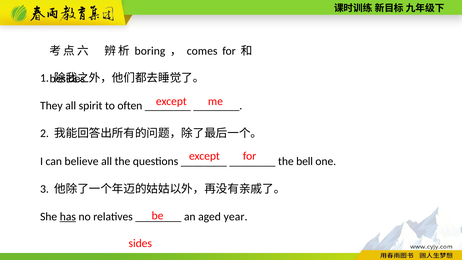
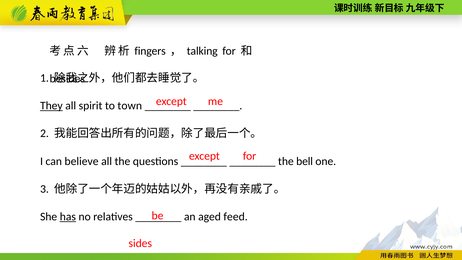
boring: boring -> fingers (150, 51)
comes: comes -> talking (202, 51)
They underline: none -> present (51, 106)
often: often -> town (130, 106)
year: year -> feed (236, 217)
